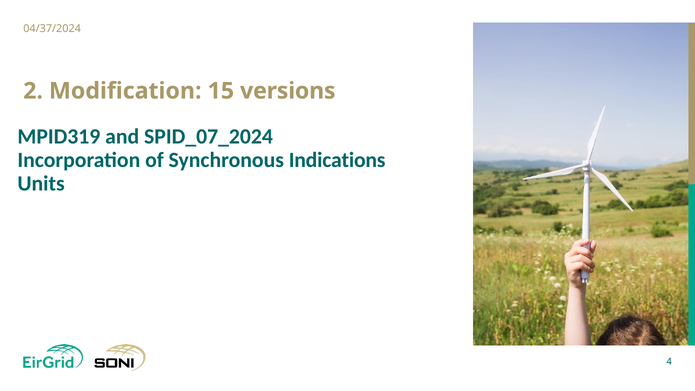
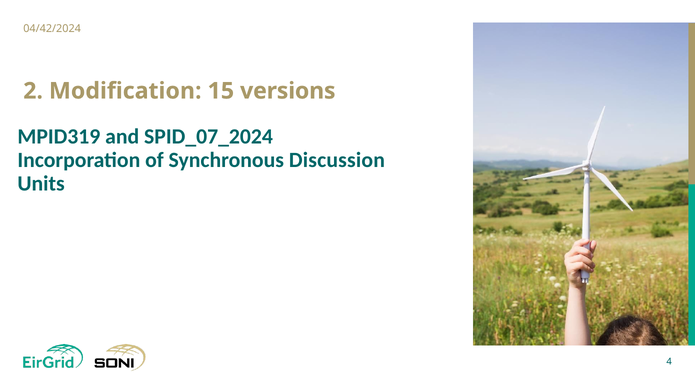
04/37/2024: 04/37/2024 -> 04/42/2024 (52, 29)
Indications: Indications -> Discussion (337, 160)
